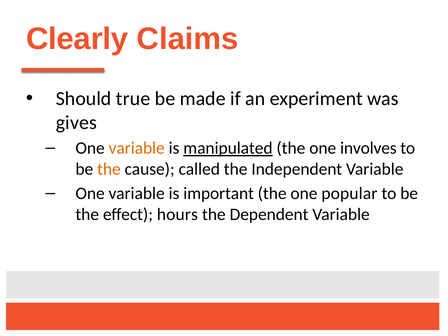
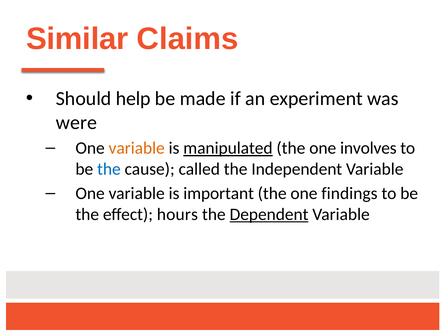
Clearly: Clearly -> Similar (77, 39)
true: true -> help (133, 99)
gives: gives -> were (76, 122)
the colour: orange -> blue (109, 169)
popular: popular -> findings (349, 193)
Dependent underline: none -> present (269, 214)
